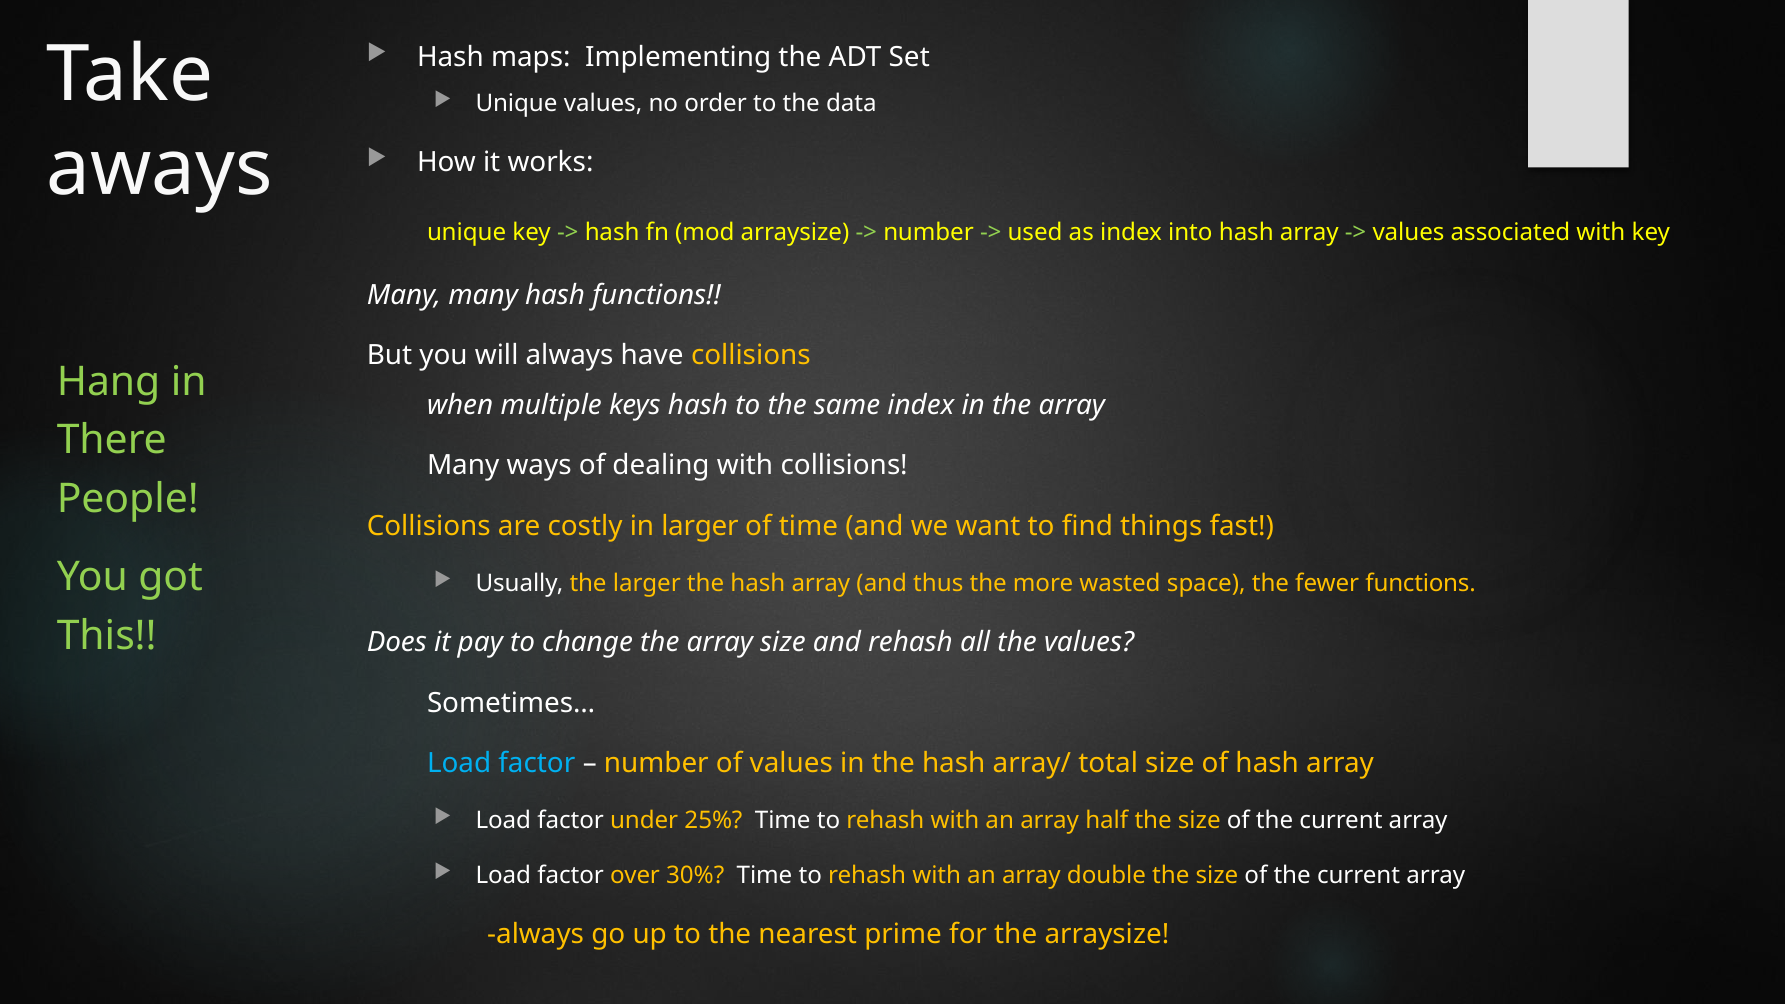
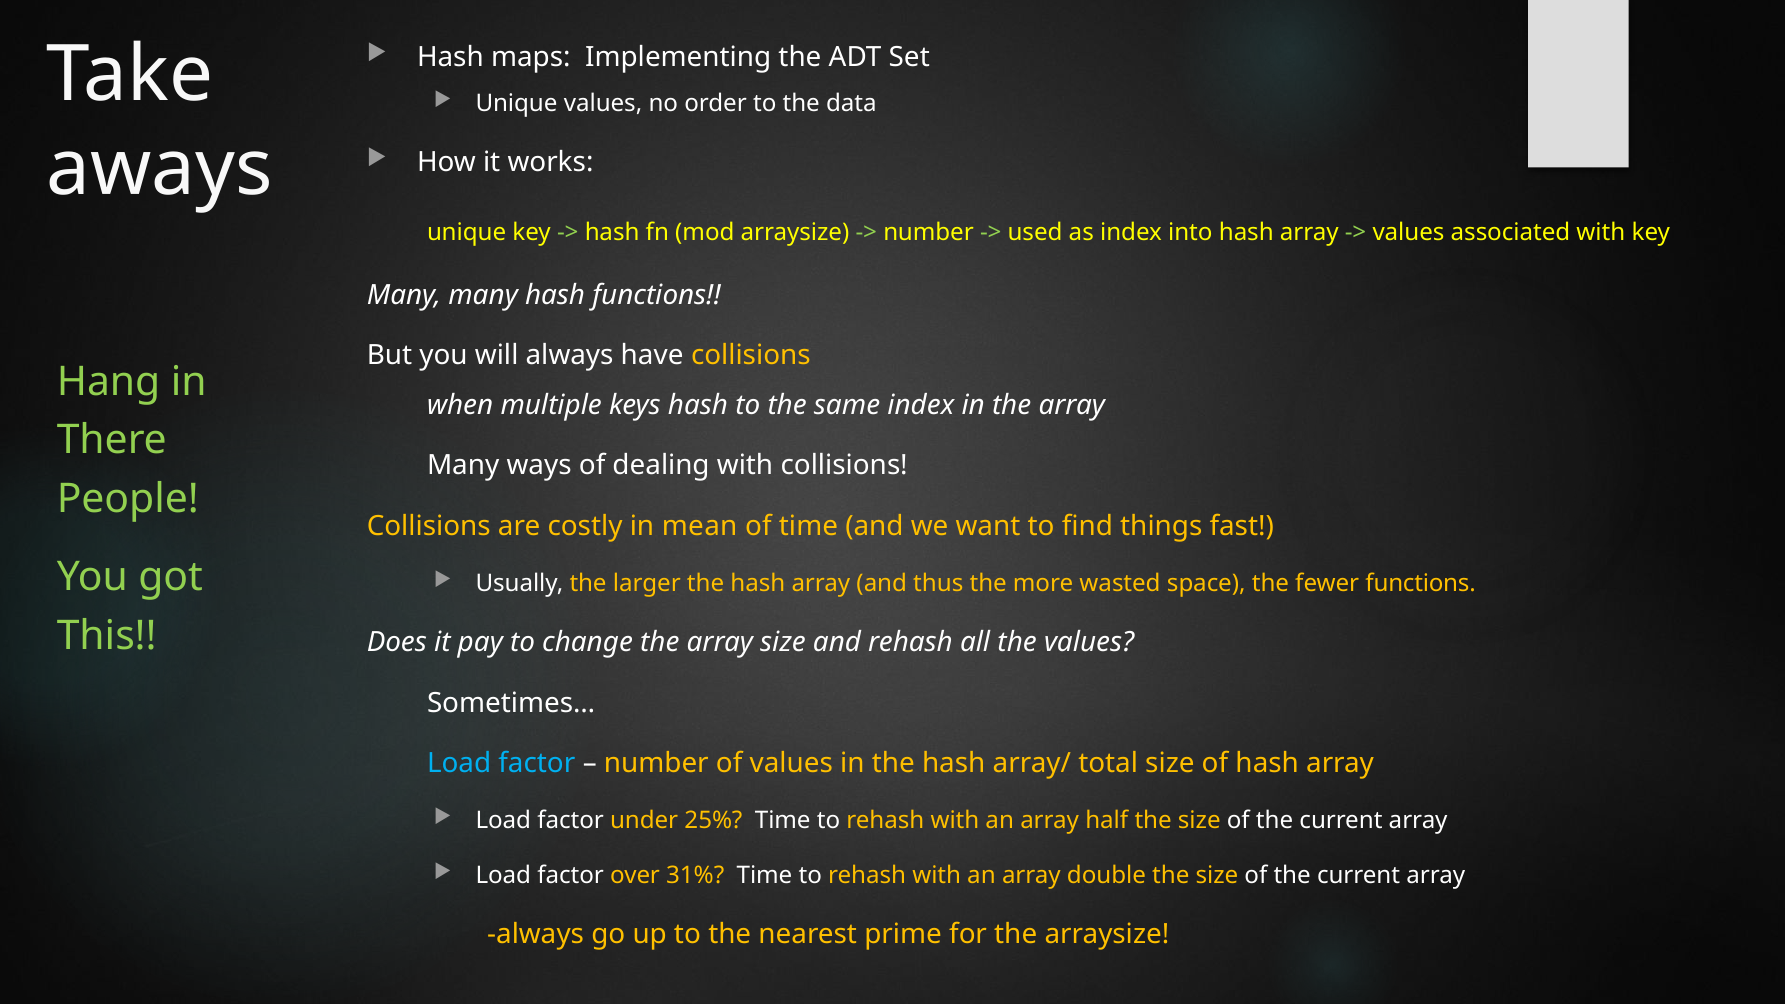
in larger: larger -> mean (700, 526)
30%: 30% -> 31% (695, 876)
